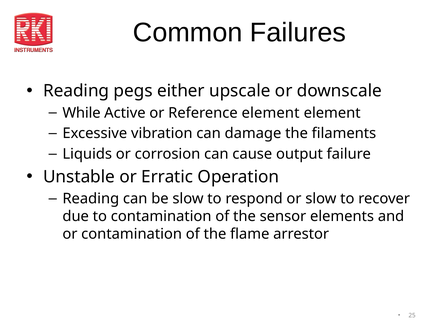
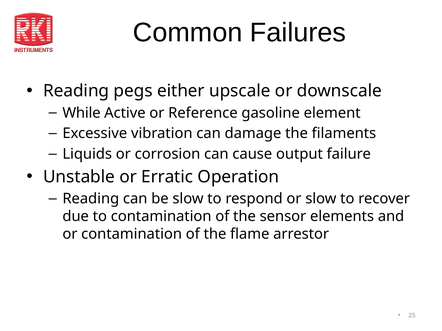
Reference element: element -> gasoline (271, 113)
